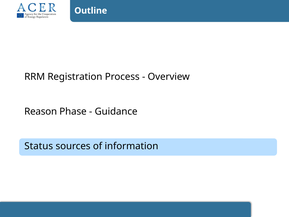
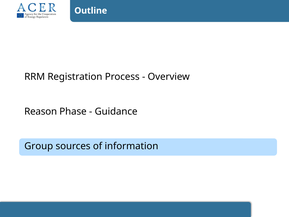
Status: Status -> Group (39, 146)
